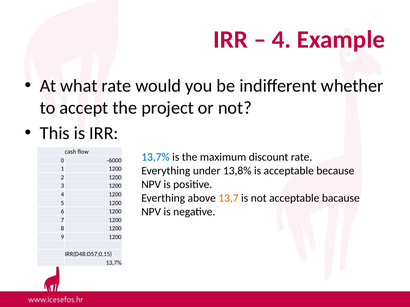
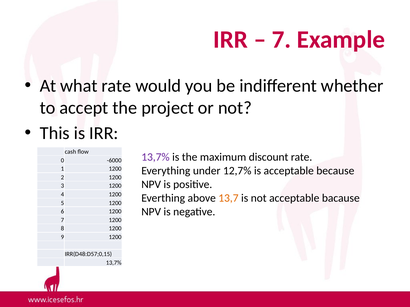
4: 4 -> 7 (281, 40)
13,7% colour: blue -> purple (155, 157)
13,8%: 13,8% -> 12,7% (237, 171)
